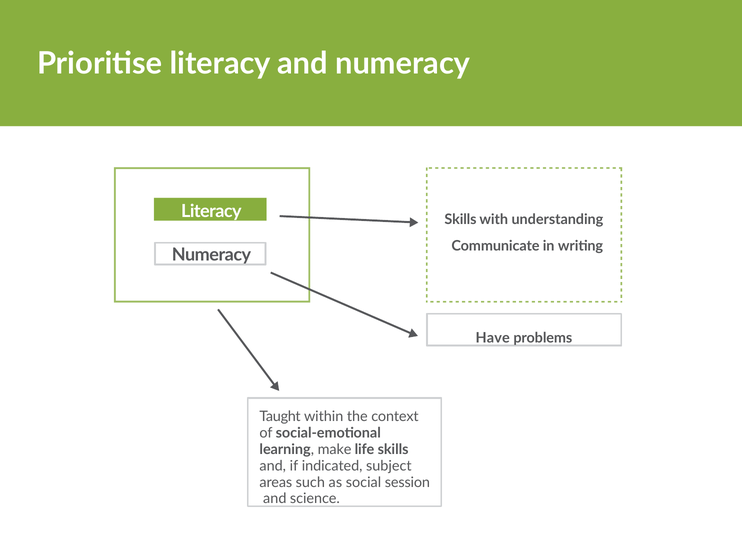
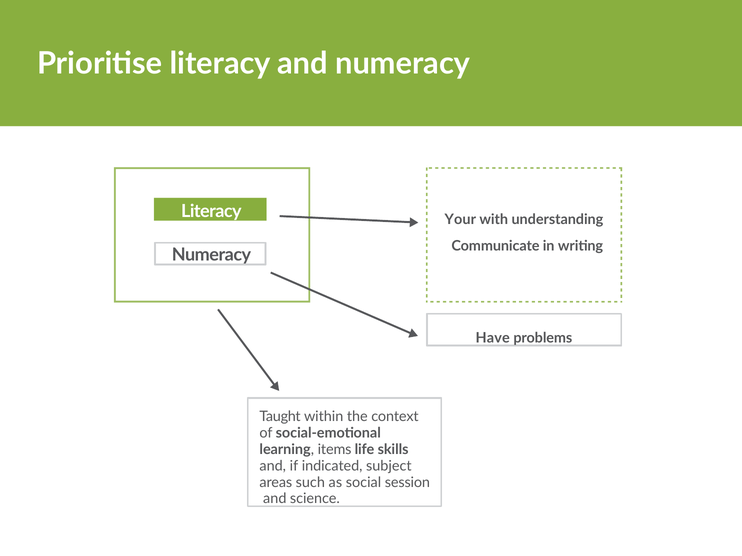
Skills: Skills -> Your (460, 220)
make: make -> items (335, 450)
